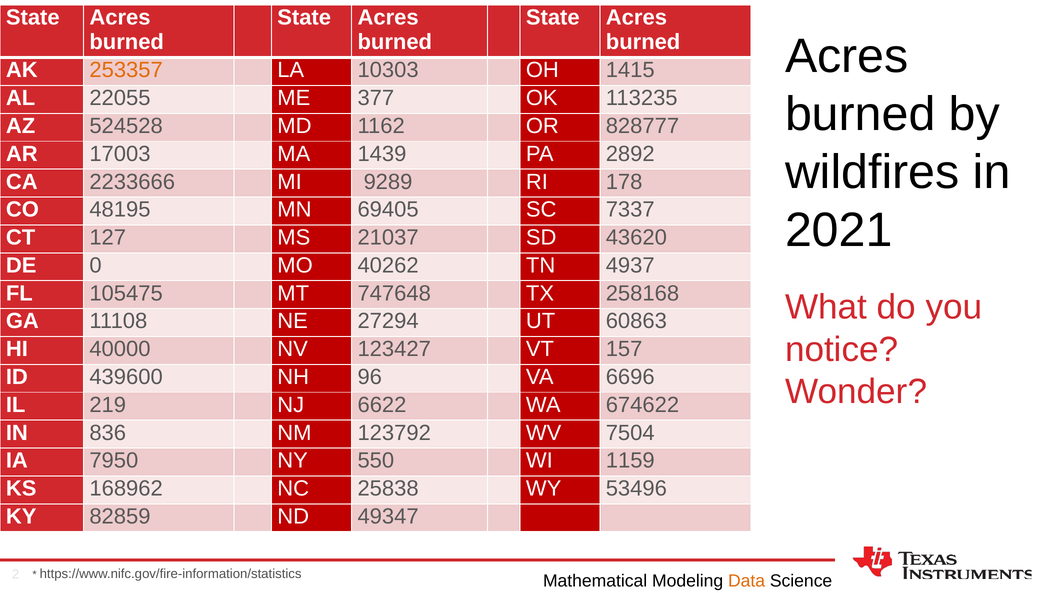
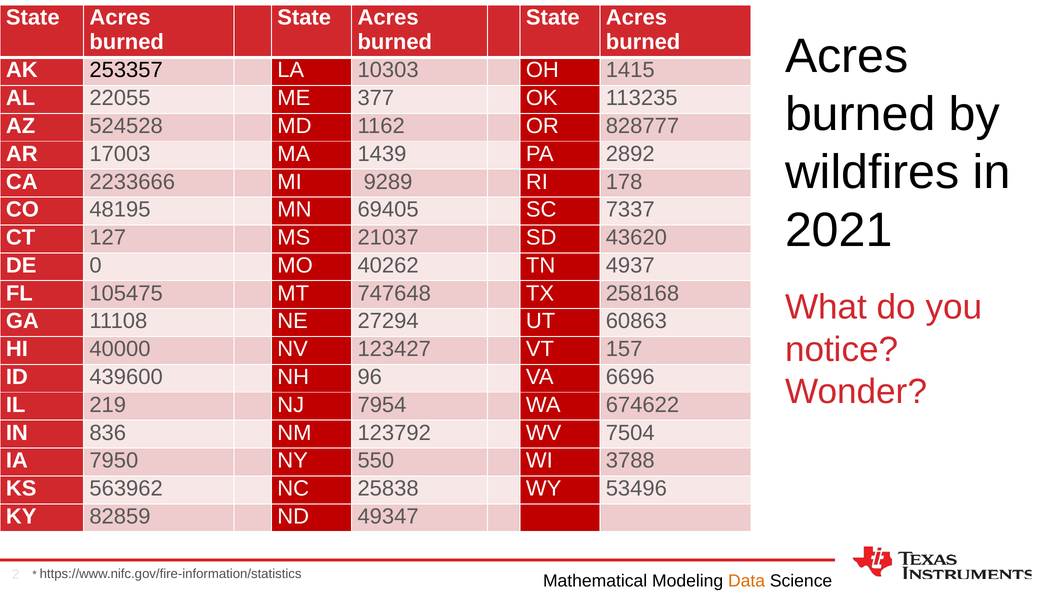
253357 colour: orange -> black (126, 70)
6622: 6622 -> 7954 (382, 405)
1159: 1159 -> 3788 (630, 461)
168962: 168962 -> 563962 (126, 489)
